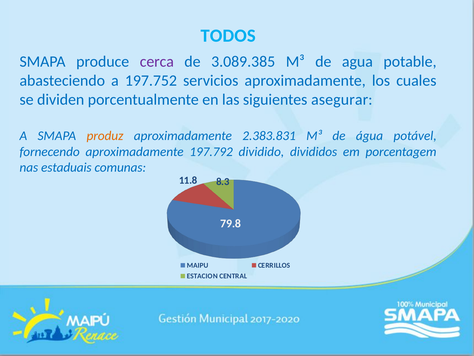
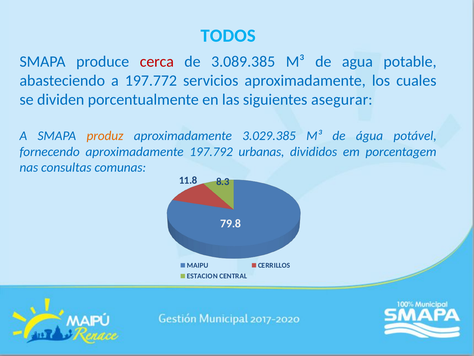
cerca colour: purple -> red (157, 62)
197.752: 197.752 -> 197.772 (151, 81)
2.383.831: 2.383.831 -> 3.029.385 (269, 136)
dividido: dividido -> urbanas (261, 151)
estaduais: estaduais -> consultas (66, 167)
